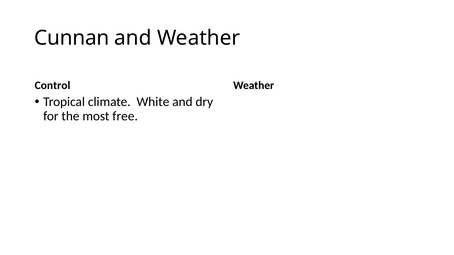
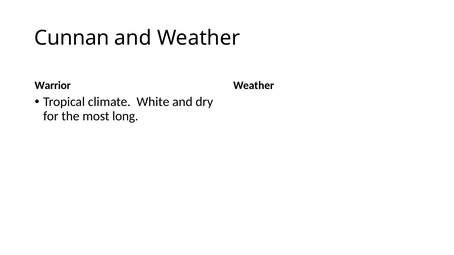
Control: Control -> Warrior (53, 85)
free: free -> long (125, 116)
